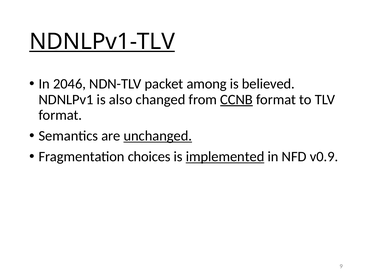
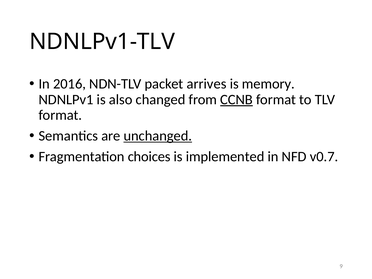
NDNLPv1-TLV underline: present -> none (102, 42)
2046: 2046 -> 2016 (69, 84)
among: among -> arrives (206, 84)
believed: believed -> memory (268, 84)
implemented underline: present -> none (225, 157)
v0.9: v0.9 -> v0.7 (324, 157)
